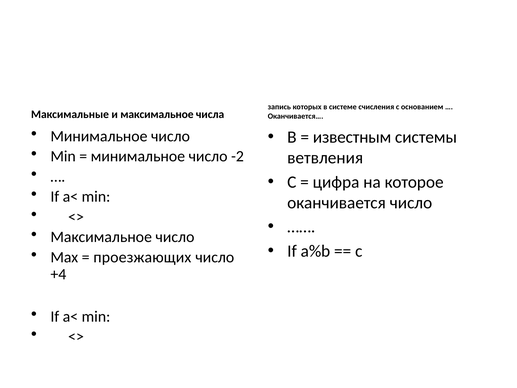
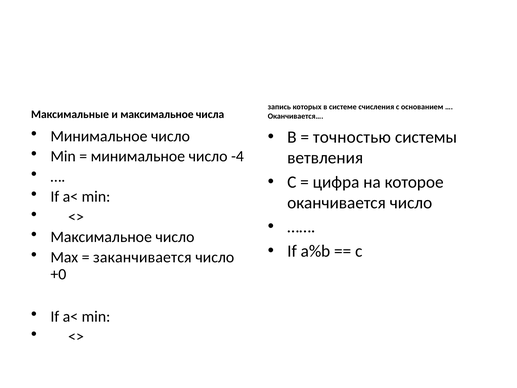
известным: известным -> точностью (352, 137)
-2: -2 -> -4 (237, 156)
проезжающих: проезжающих -> заканчивается (142, 257)
+4: +4 -> +0 (58, 274)
